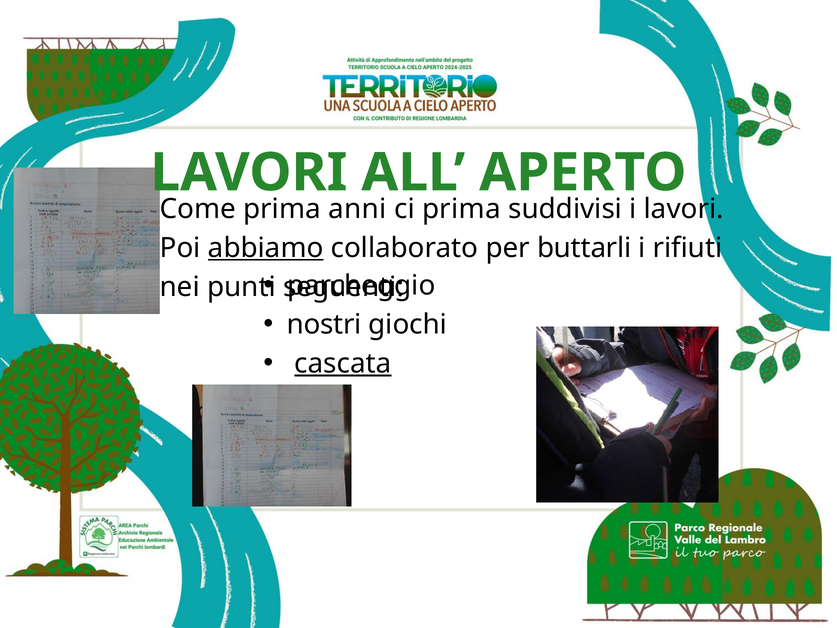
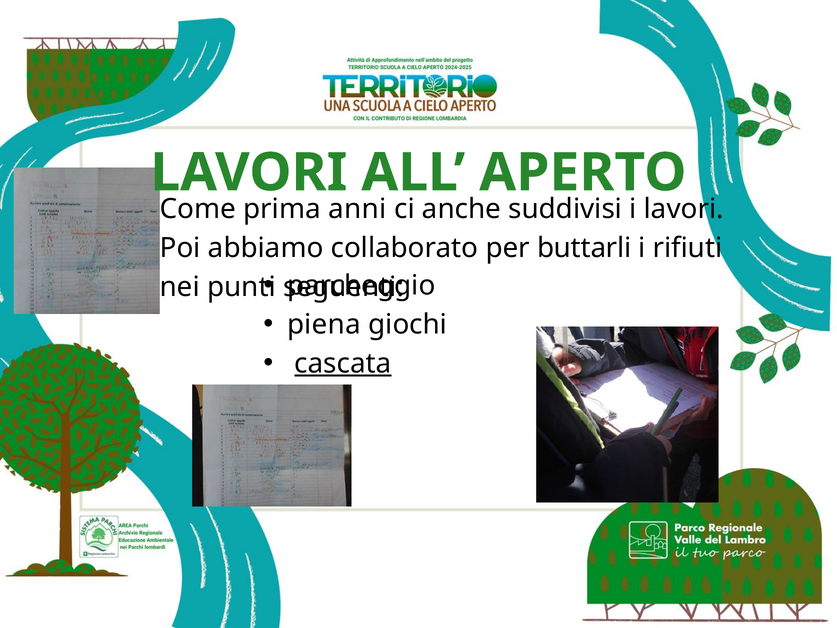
prima: prima -> anche (462, 209)
abbiamo underline: present -> none (266, 248)
nostri: nostri -> piena (324, 324)
